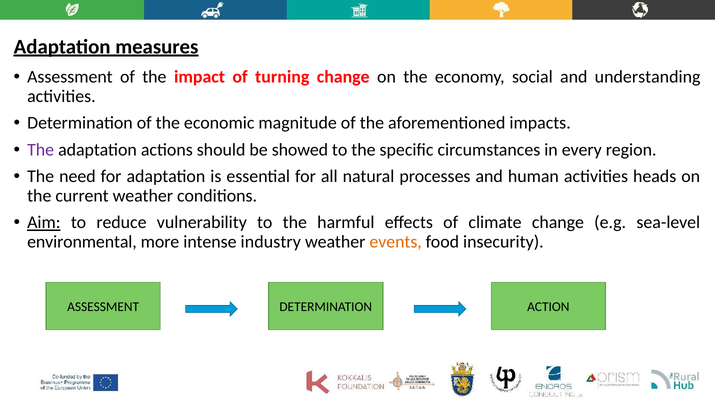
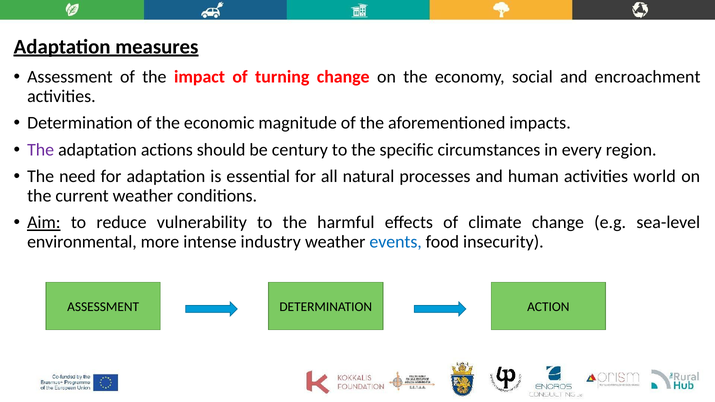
understanding: understanding -> encroachment (648, 77)
showed: showed -> century (300, 150)
heads: heads -> world (655, 177)
events colour: orange -> blue (396, 242)
